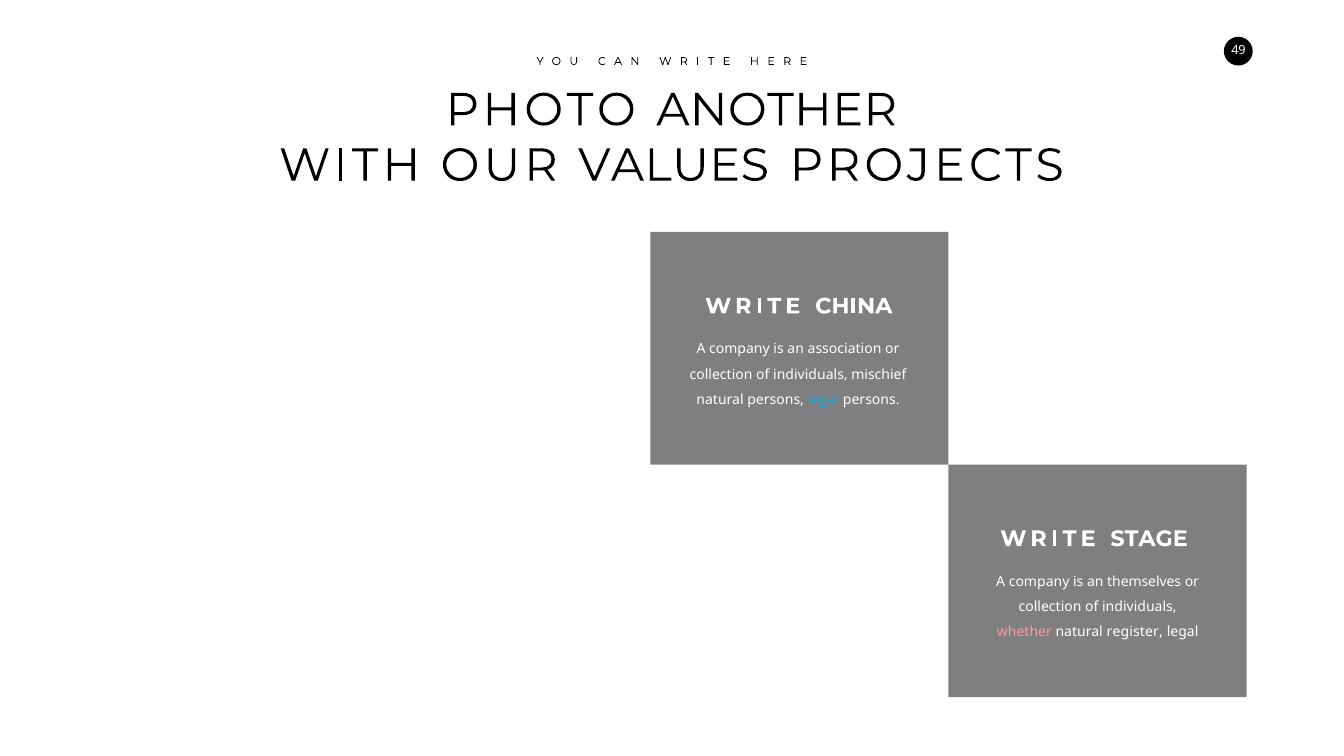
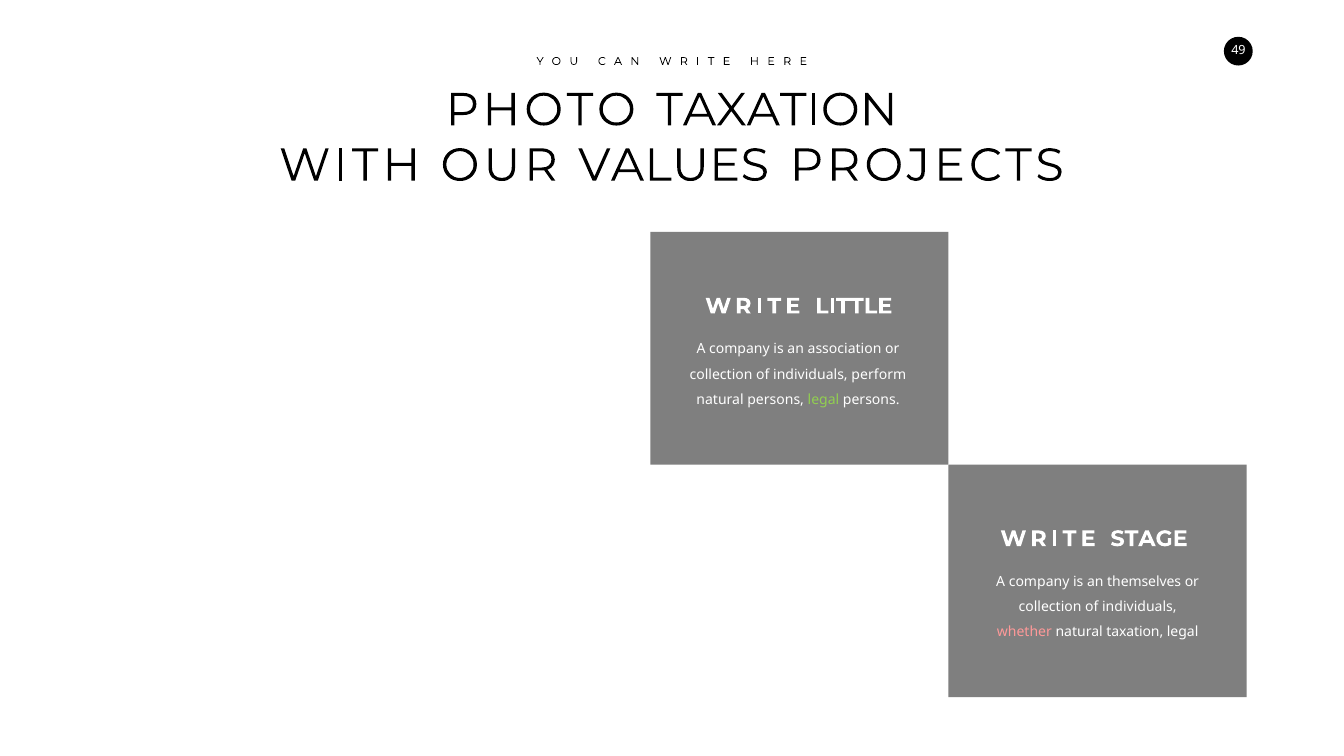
PHOTO ANOTHER: ANOTHER -> TAXATION (777, 110)
CHINA: CHINA -> LITTLE (854, 306)
mischief: mischief -> perform (879, 374)
legal colour: light blue -> light green (823, 400)
natural register: register -> taxation (1135, 632)
